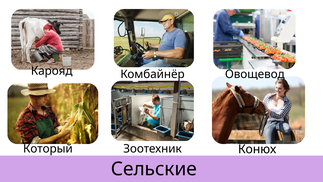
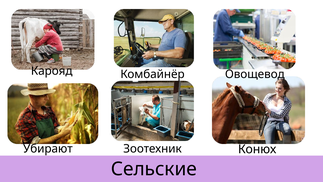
Который: Который -> Убирают (48, 149)
